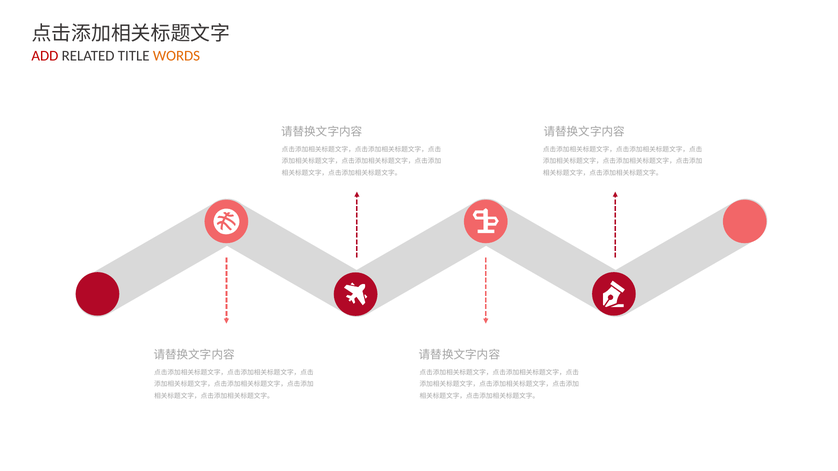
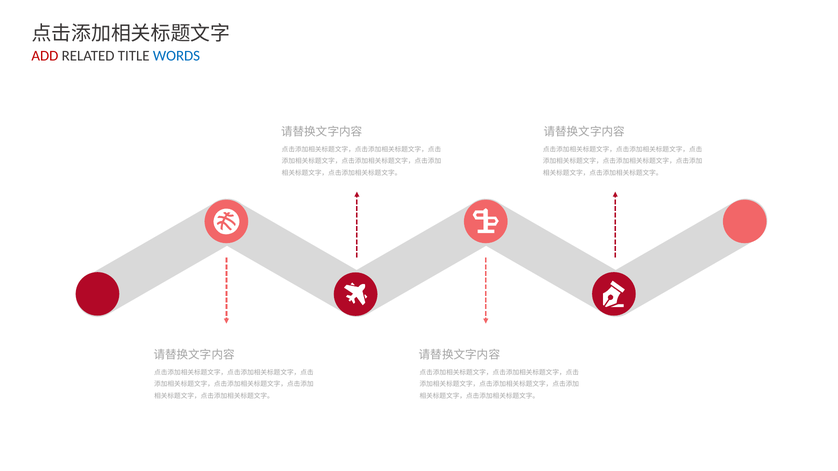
WORDS colour: orange -> blue (177, 56)
